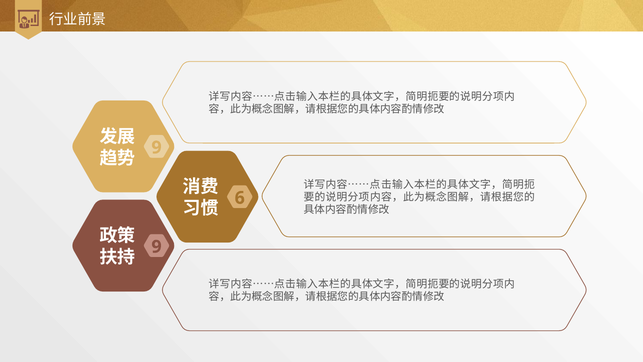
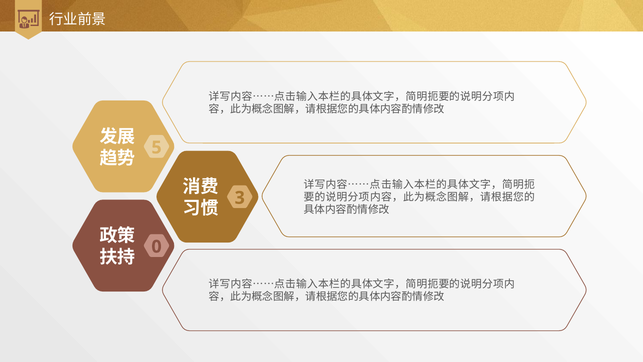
9: 9 -> 5 (157, 147)
6: 6 -> 3 (240, 198)
9: 9 -> 0 (157, 247)
